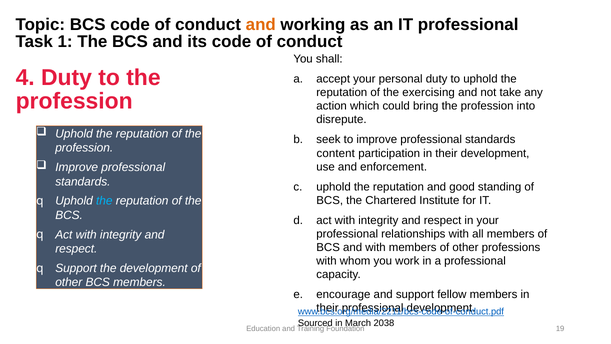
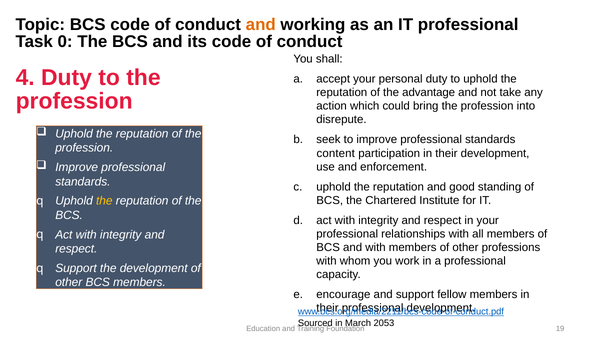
1: 1 -> 0 (65, 42)
exercising: exercising -> advantage (429, 92)
the colour: light blue -> yellow (104, 201)
2038: 2038 -> 2053 (384, 323)
